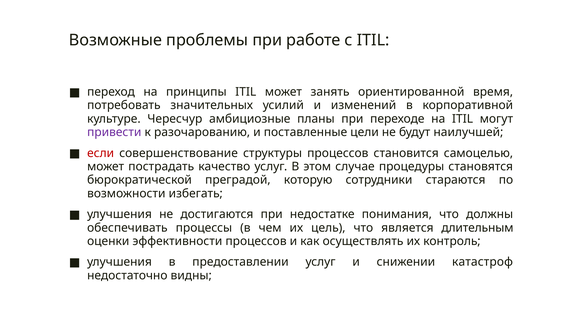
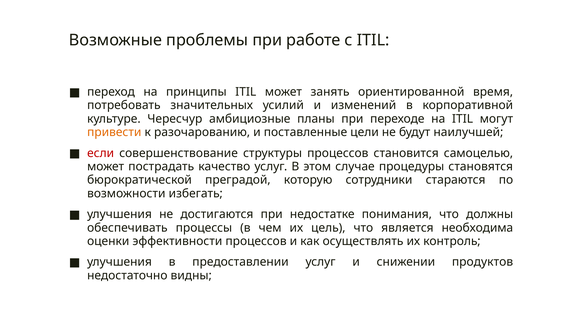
привести colour: purple -> orange (114, 133)
длительным: длительным -> необходима (477, 228)
катастроф: катастроф -> продуктов (483, 262)
